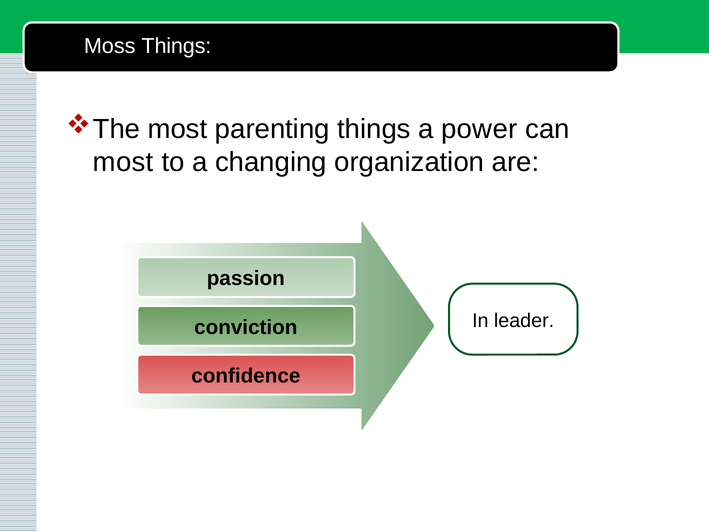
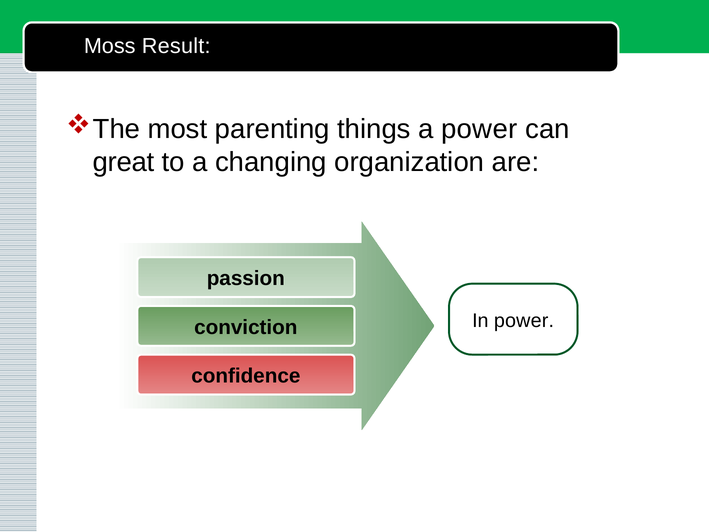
Moss Things: Things -> Result (176, 46)
most: most -> great (124, 162)
In leader: leader -> power (524, 320)
